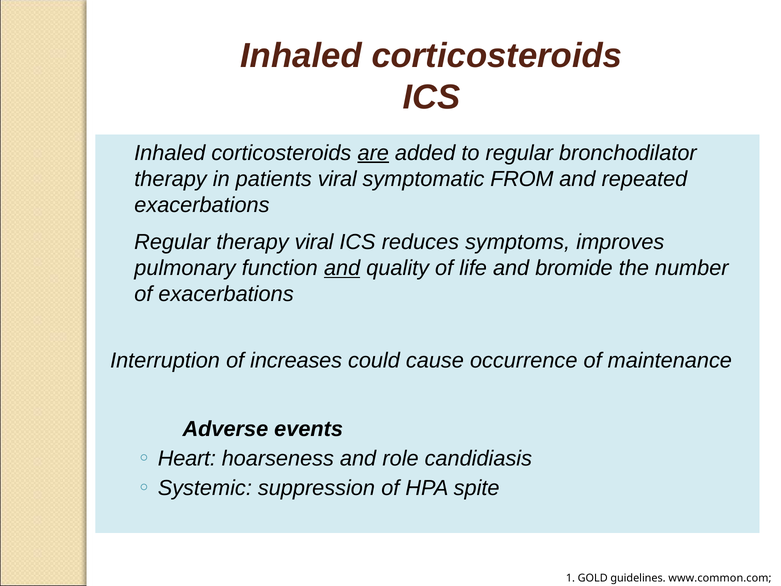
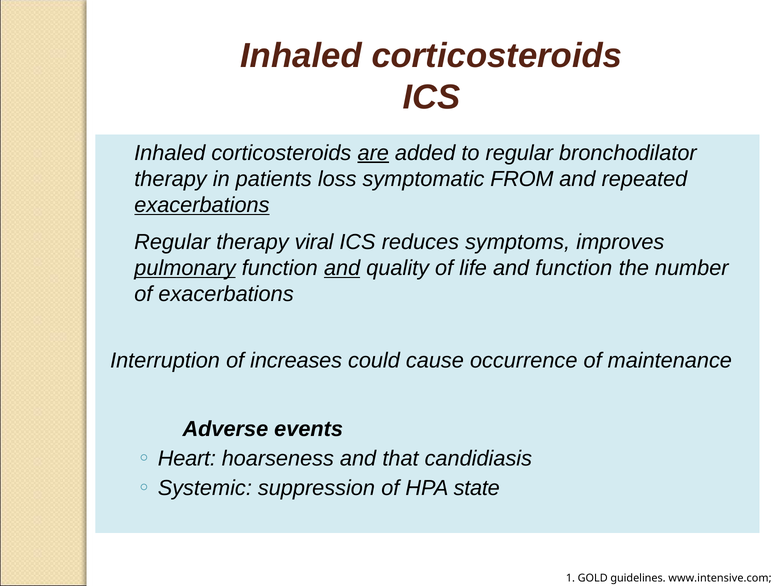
patients viral: viral -> loss (337, 179)
exacerbations underline: none -> present (202, 205)
pulmonary underline: none -> present (185, 268)
and bromide: bromide -> function (574, 268)
role: role -> that (401, 458)
spite: spite -> state (477, 488)
www.common.com: www.common.com -> www.intensive.com (720, 578)
